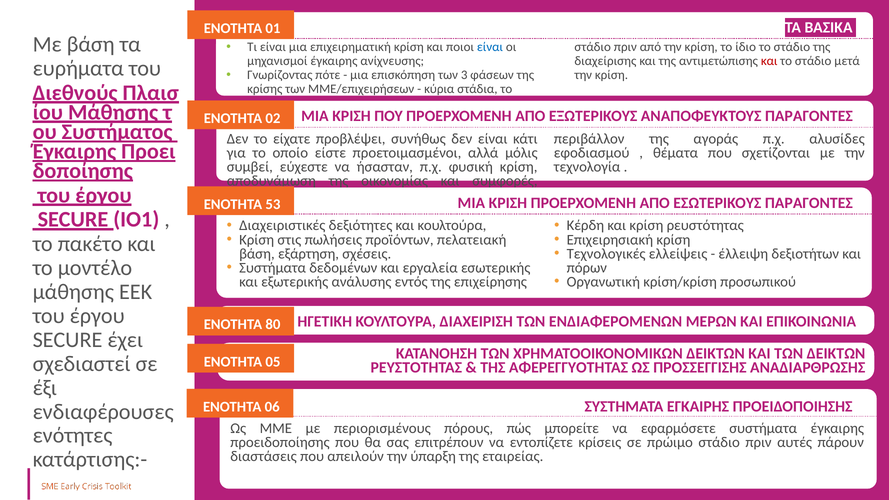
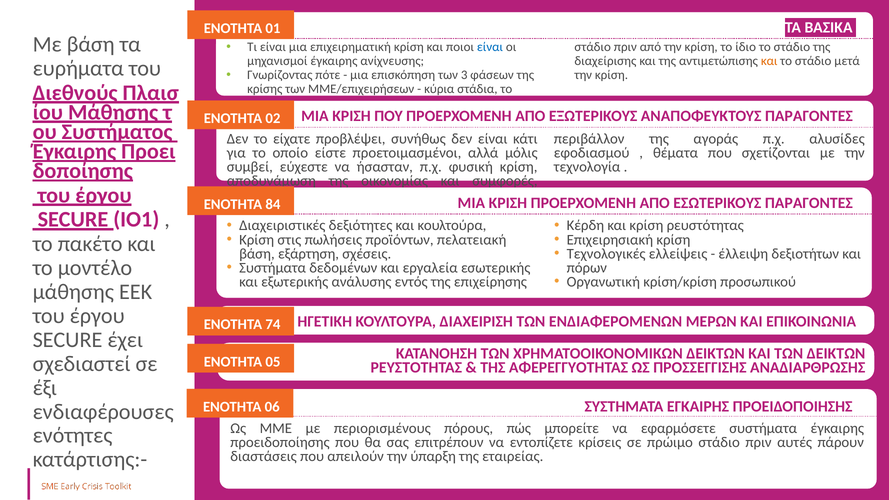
και colour: red -> orange (769, 61)
53: 53 -> 84 (273, 204)
80: 80 -> 74 (273, 325)
